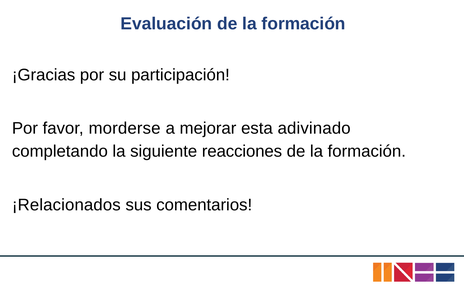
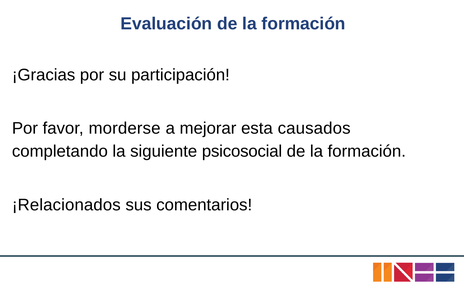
adivinado: adivinado -> causados (314, 128)
reacciones: reacciones -> psicosocial (242, 151)
